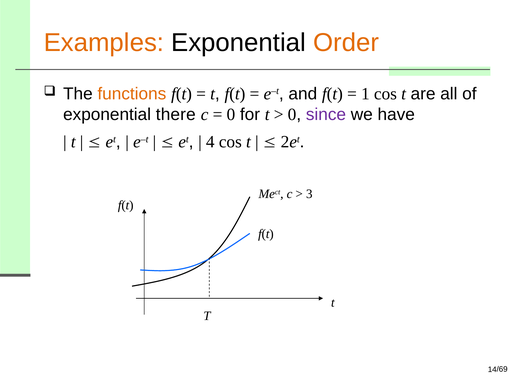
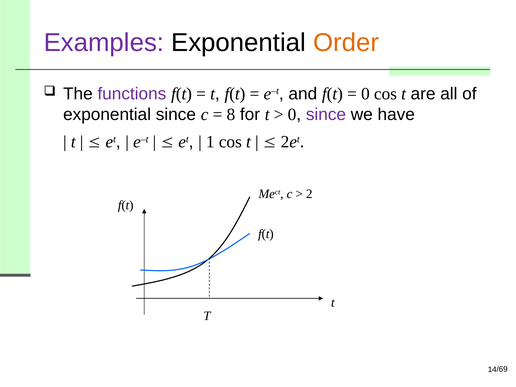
Examples colour: orange -> purple (104, 43)
functions colour: orange -> purple (132, 94)
1: 1 -> 0 (365, 94)
exponential there: there -> since (176, 114)
0: 0 -> 8 (231, 114)
4: 4 -> 1 (210, 142)
3: 3 -> 2 (309, 194)
